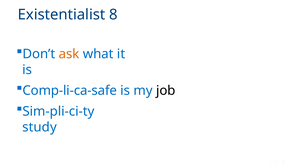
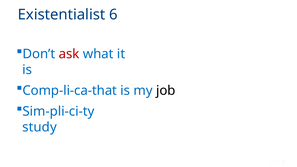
8: 8 -> 6 (113, 15)
ask colour: orange -> red (69, 54)
Comp-li-ca-safe: Comp-li-ca-safe -> Comp-li-ca-that (70, 91)
